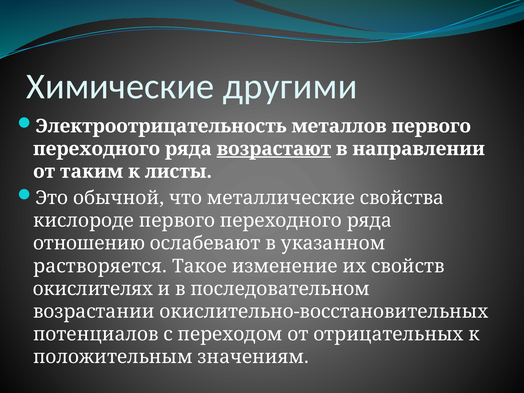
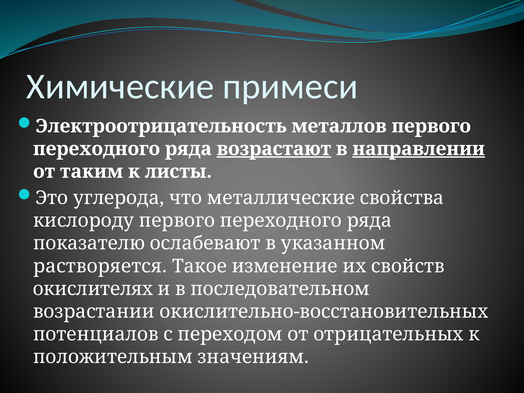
другими: другими -> примеси (290, 87)
направлении underline: none -> present (419, 149)
обычной: обычной -> углерода (119, 198)
кислороде: кислороде -> кислороду (84, 221)
отношению: отношению -> показателю (89, 243)
